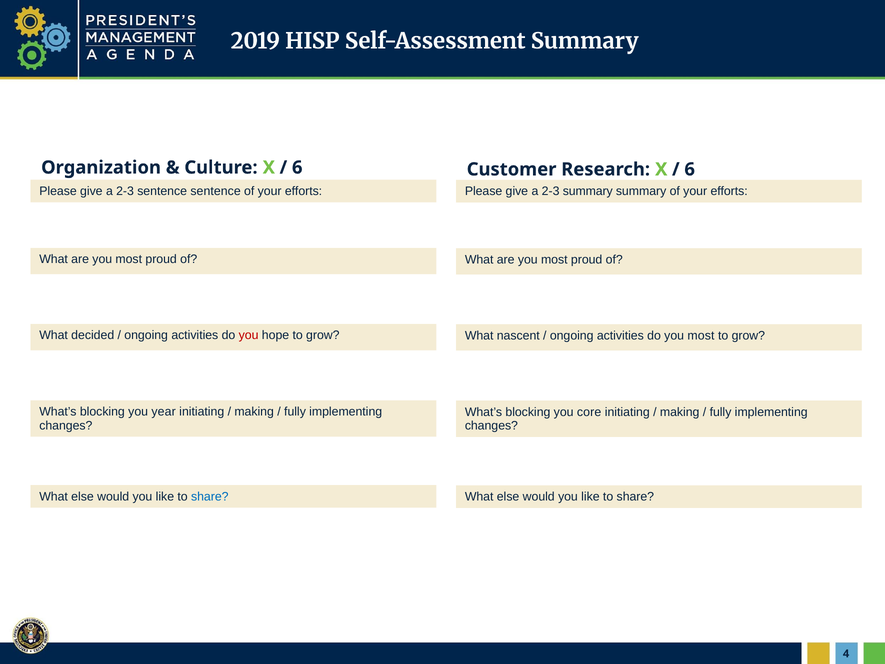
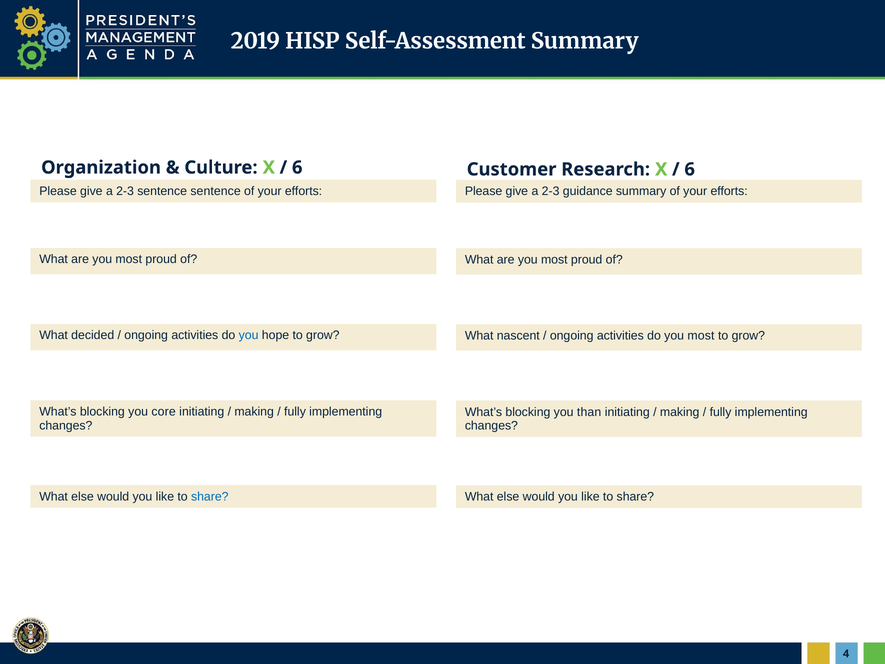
2-3 summary: summary -> guidance (588, 191)
you colour: red -> blue (249, 335)
year: year -> core (164, 412)
core: core -> than (589, 412)
